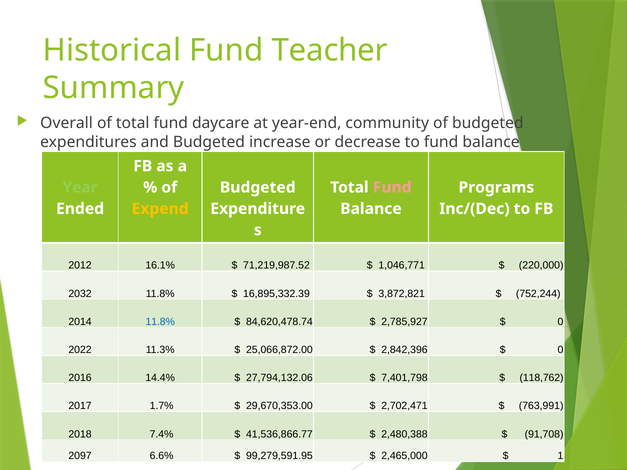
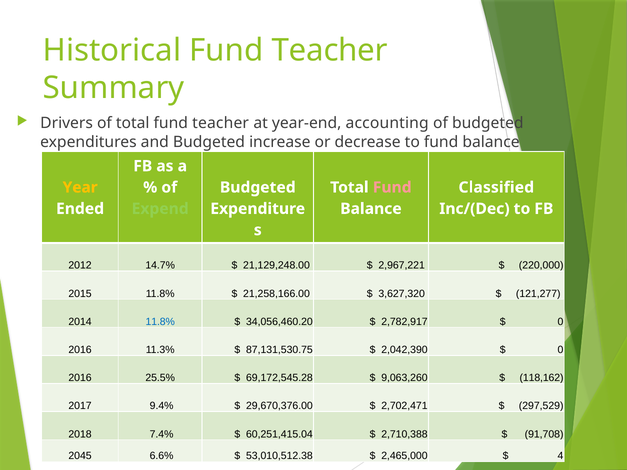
Overall: Overall -> Drivers (67, 123)
total fund daycare: daycare -> teacher (221, 123)
community: community -> accounting (387, 123)
Year colour: light green -> yellow (80, 188)
Programs: Programs -> Classified (496, 188)
Expend colour: yellow -> light green (160, 209)
16.1%: 16.1% -> 14.7% (160, 266)
71,219,987.52: 71,219,987.52 -> 21,129,248.00 (276, 266)
1,046,771: 1,046,771 -> 2,967,221 (402, 266)
2032: 2032 -> 2015 (80, 294)
16,895,332.39: 16,895,332.39 -> 21,258,166.00 (276, 294)
3,872,821: 3,872,821 -> 3,627,320 (402, 294)
752,244: 752,244 -> 121,277 (538, 294)
84,620,478.74: 84,620,478.74 -> 34,056,460.20 (279, 322)
2,785,927: 2,785,927 -> 2,782,917 (404, 322)
2022: 2022 -> 2016 (80, 350)
25,066,872.00: 25,066,872.00 -> 87,131,530.75 (279, 350)
2,842,396: 2,842,396 -> 2,042,390 (404, 350)
14.4%: 14.4% -> 25.5% (160, 378)
27,794,132.06: 27,794,132.06 -> 69,172,545.28 (279, 378)
7,401,798: 7,401,798 -> 9,063,260 (404, 378)
118,762: 118,762 -> 118,162 (542, 378)
1.7%: 1.7% -> 9.4% (162, 406)
29,670,353.00: 29,670,353.00 -> 29,670,376.00 (279, 406)
763,991: 763,991 -> 297,529 (541, 406)
41,536,866.77: 41,536,866.77 -> 60,251,415.04 (279, 434)
2,480,388: 2,480,388 -> 2,710,388 (404, 434)
2097: 2097 -> 2045 (80, 456)
99,279,591.95: 99,279,591.95 -> 53,010,512.38 (279, 456)
1: 1 -> 4 (561, 456)
